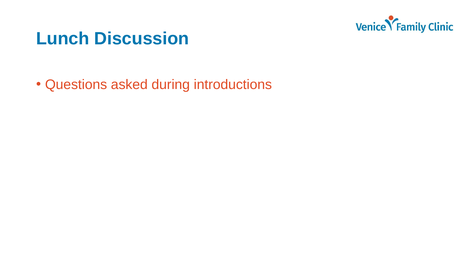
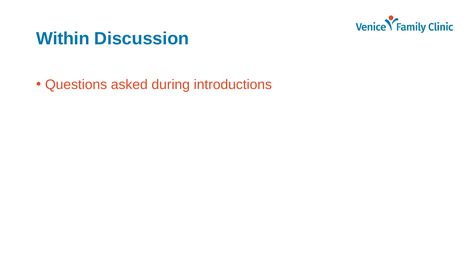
Lunch: Lunch -> Within (63, 39)
